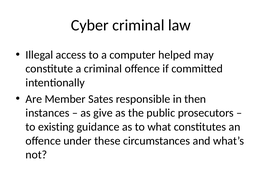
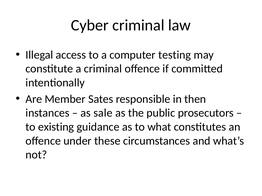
helped: helped -> testing (175, 55)
give: give -> sale (103, 113)
